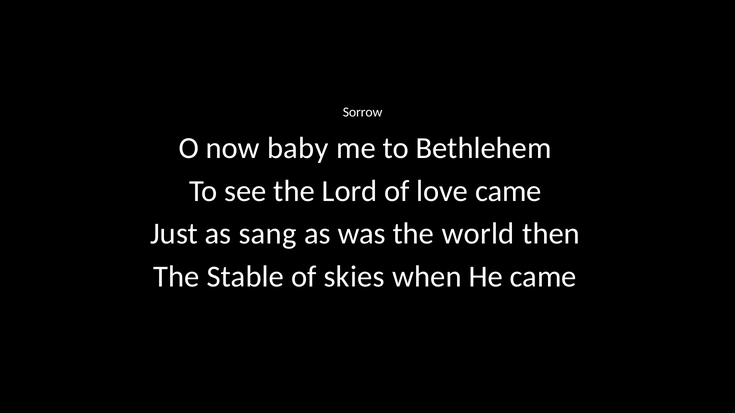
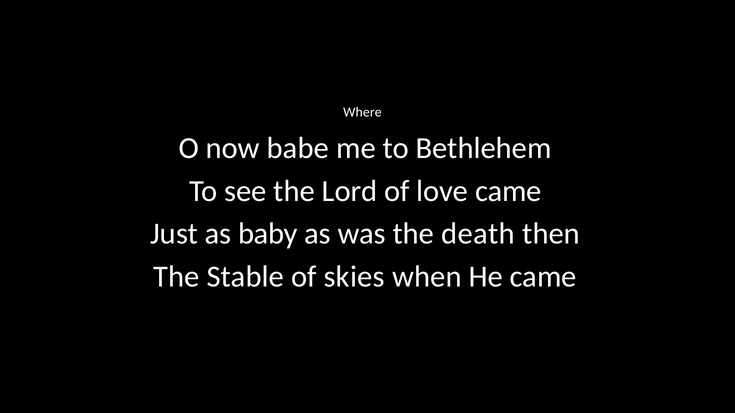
Sorrow: Sorrow -> Where (362, 112)
baby: baby -> babe (298, 148)
sang: sang -> baby (268, 234)
world: world -> death (478, 234)
